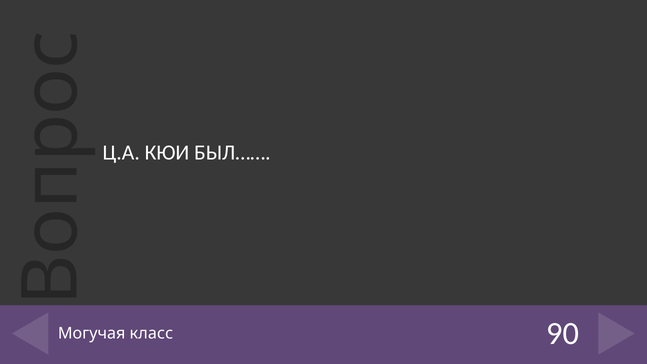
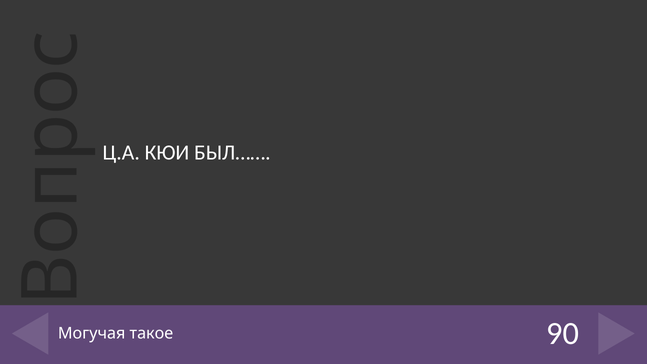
класс: класс -> такое (151, 333)
